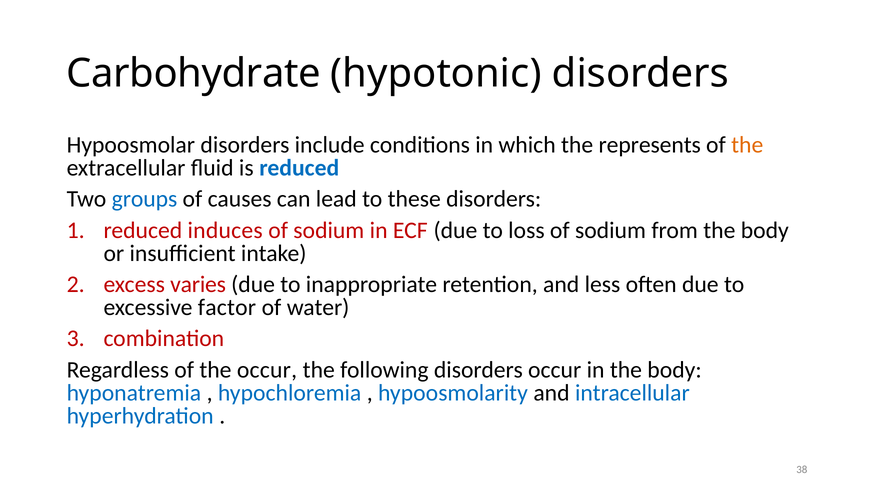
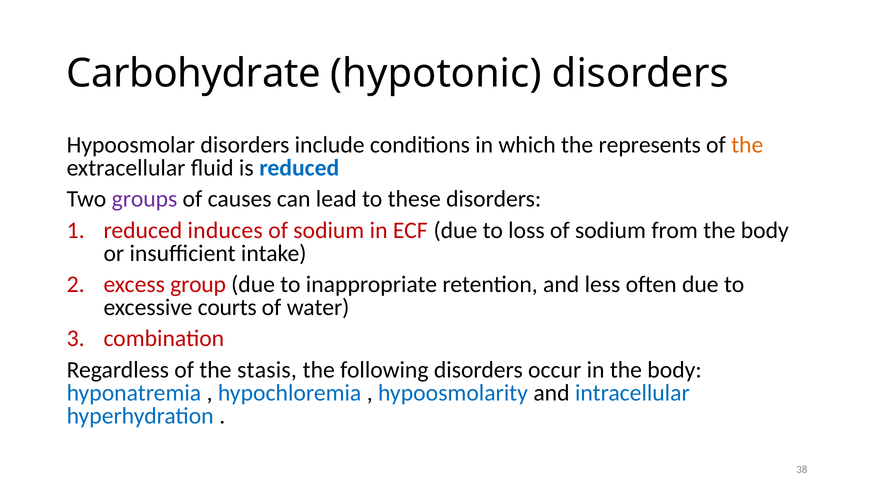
groups colour: blue -> purple (145, 199)
varies: varies -> group (198, 284)
factor: factor -> courts (227, 307)
the occur: occur -> stasis (267, 370)
